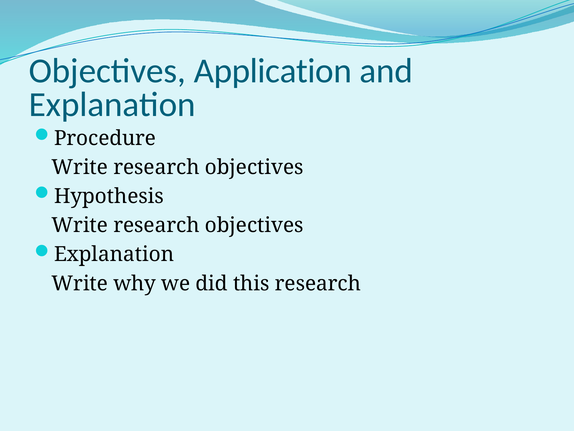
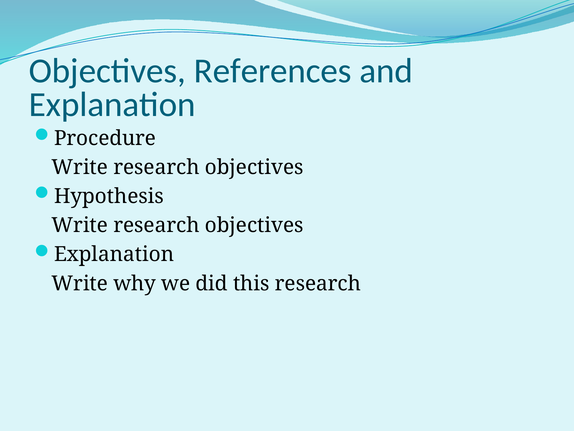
Application: Application -> References (273, 71)
